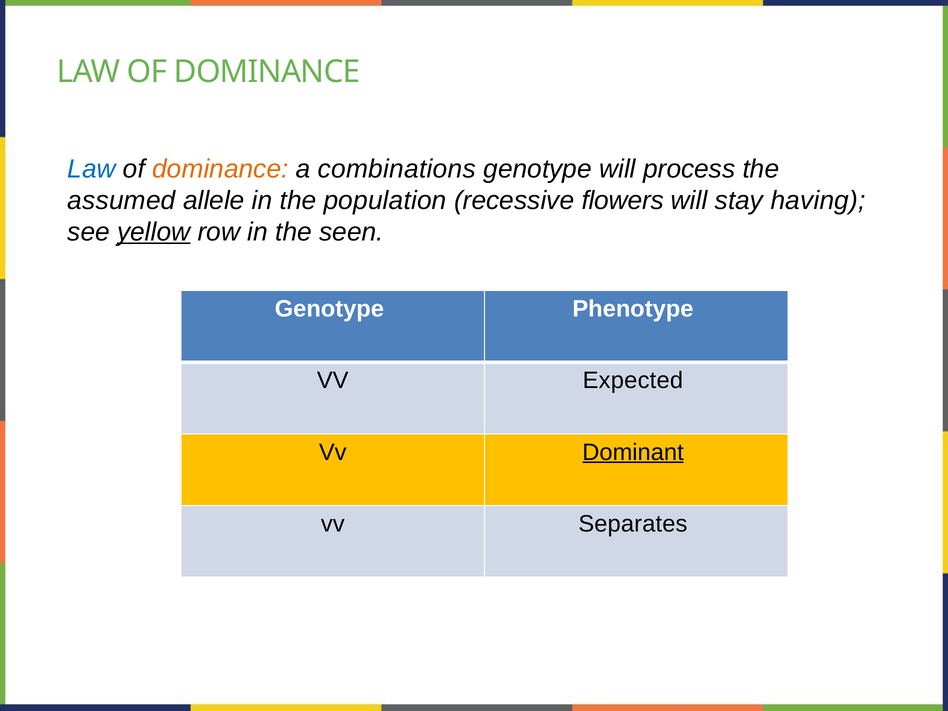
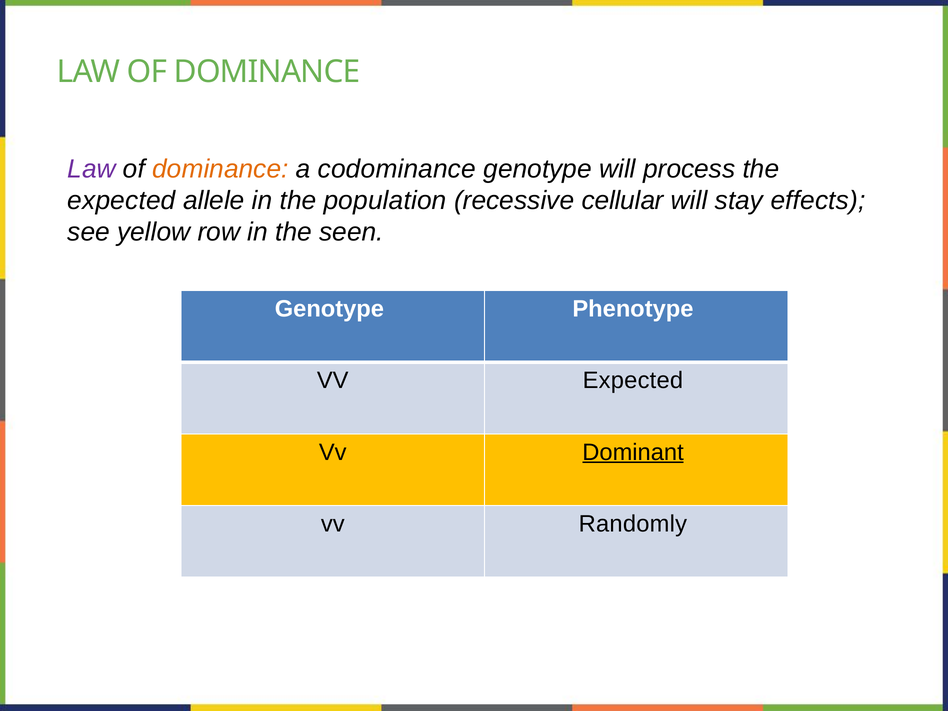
Law colour: blue -> purple (92, 169)
combinations: combinations -> codominance (397, 169)
assumed: assumed -> expected (121, 200)
flowers: flowers -> cellular (623, 200)
having: having -> effects (818, 200)
yellow underline: present -> none (154, 232)
Separates: Separates -> Randomly (633, 524)
